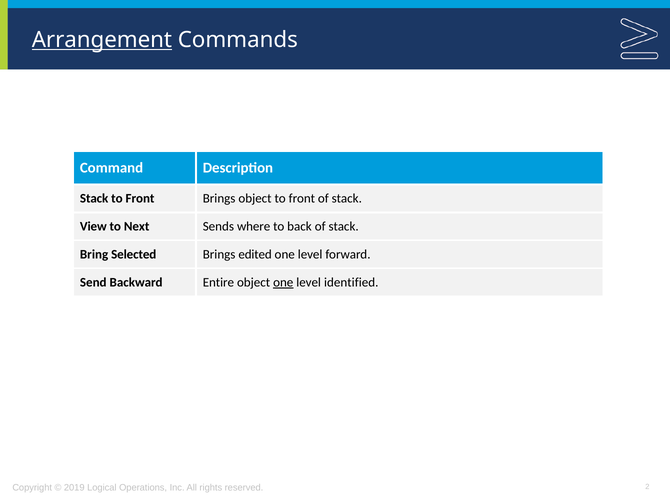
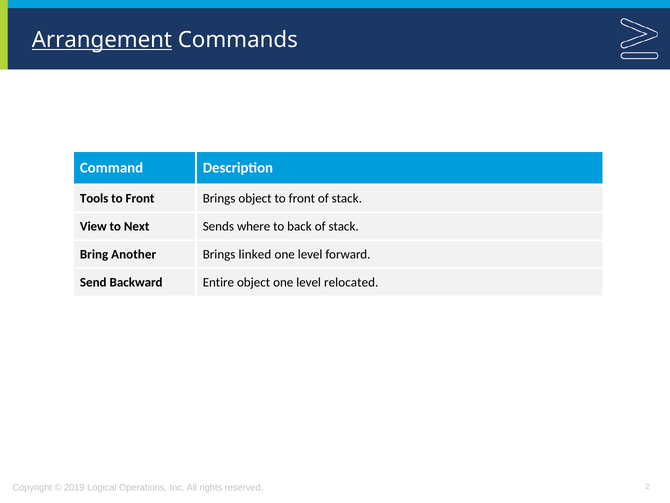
Stack: Stack -> Tools (94, 198)
Selected: Selected -> Another (134, 254)
edited: edited -> linked (255, 254)
one underline: present -> none (283, 282)
identified: identified -> relocated (351, 282)
